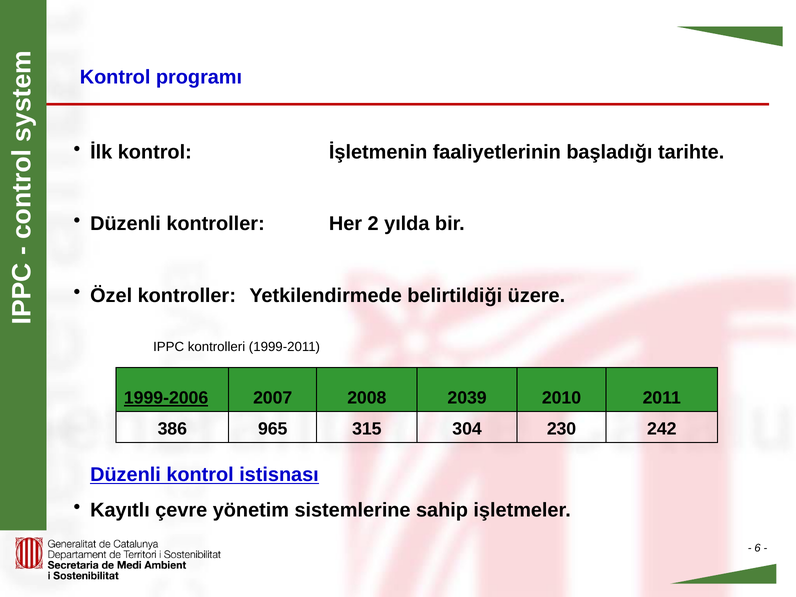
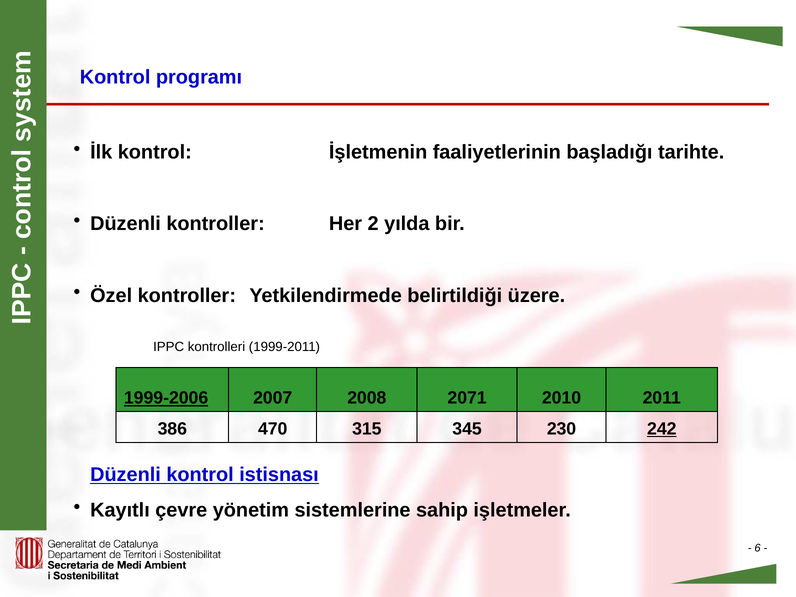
2039: 2039 -> 2071 (467, 398)
965: 965 -> 470 (273, 429)
304: 304 -> 345 (467, 429)
242 underline: none -> present (662, 429)
